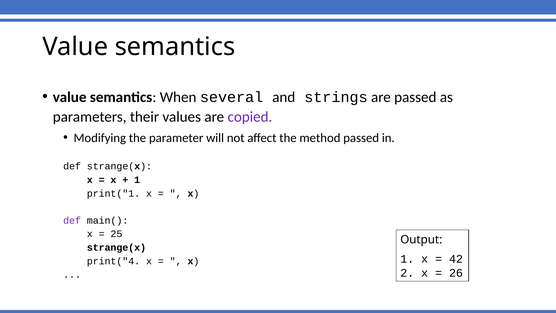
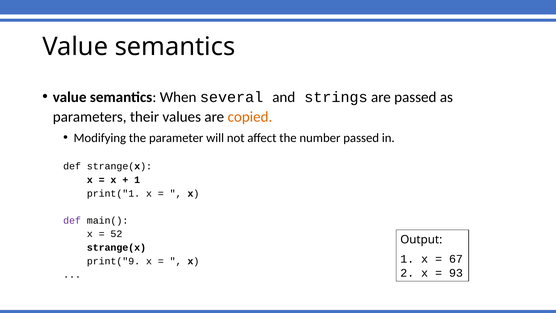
copied colour: purple -> orange (250, 117)
method: method -> number (320, 138)
25: 25 -> 52 (116, 234)
42: 42 -> 67 (456, 259)
print("4: print("4 -> print("9 (113, 261)
26: 26 -> 93 (456, 273)
